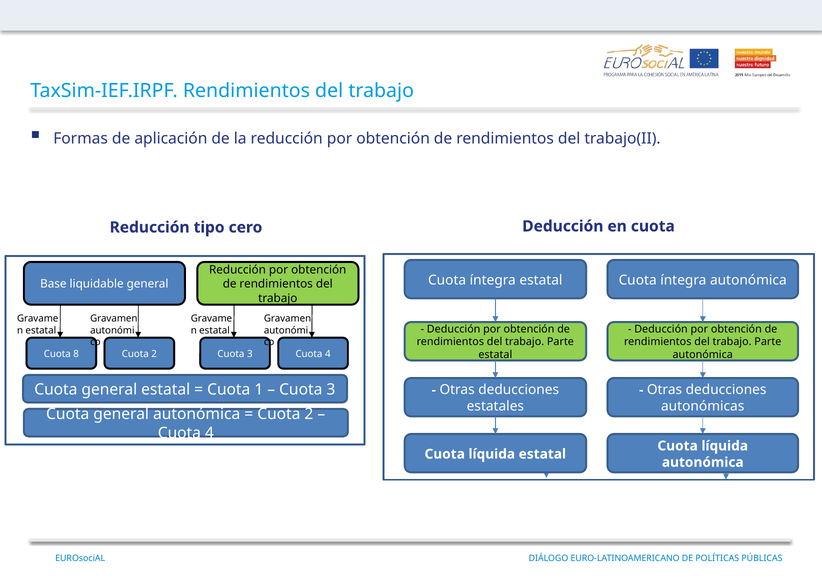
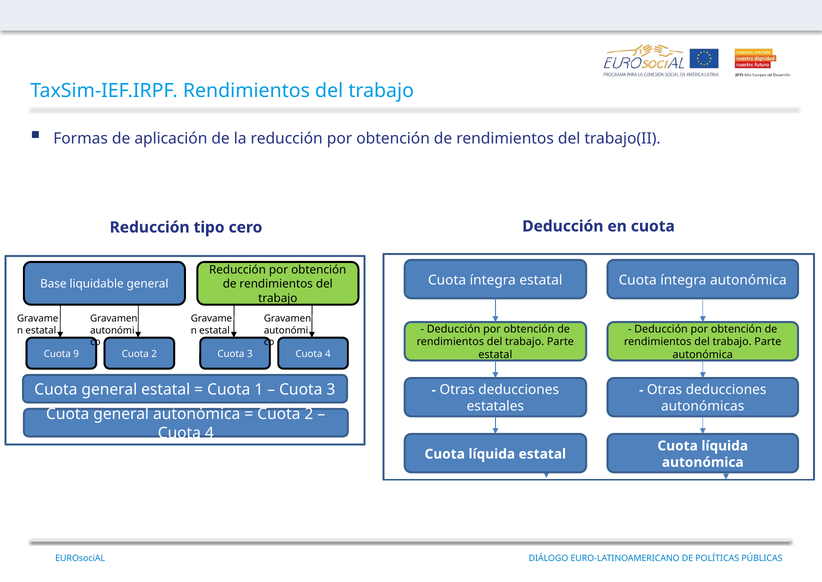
8: 8 -> 9 (76, 354)
